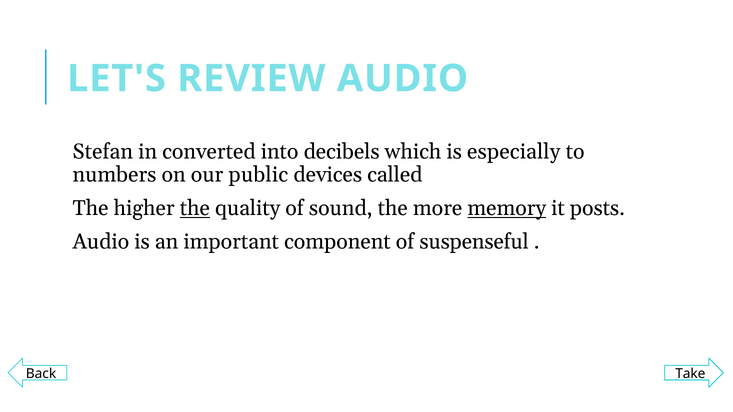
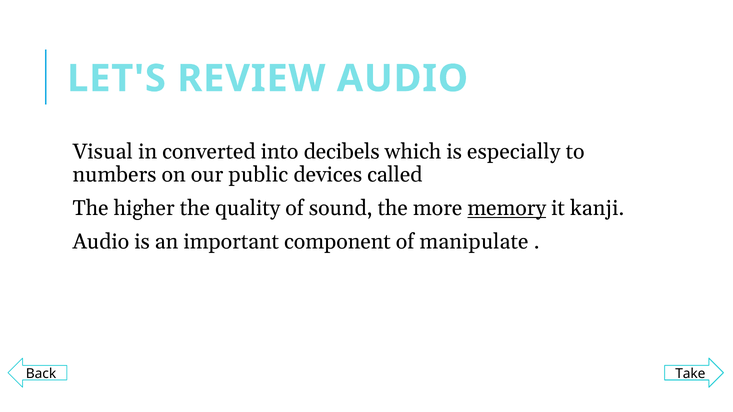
Stefan: Stefan -> Visual (103, 152)
the underline: present -> none (195, 208)
posts: posts -> kanji (597, 208)
suspenseful: suspenseful -> manipulate (474, 242)
